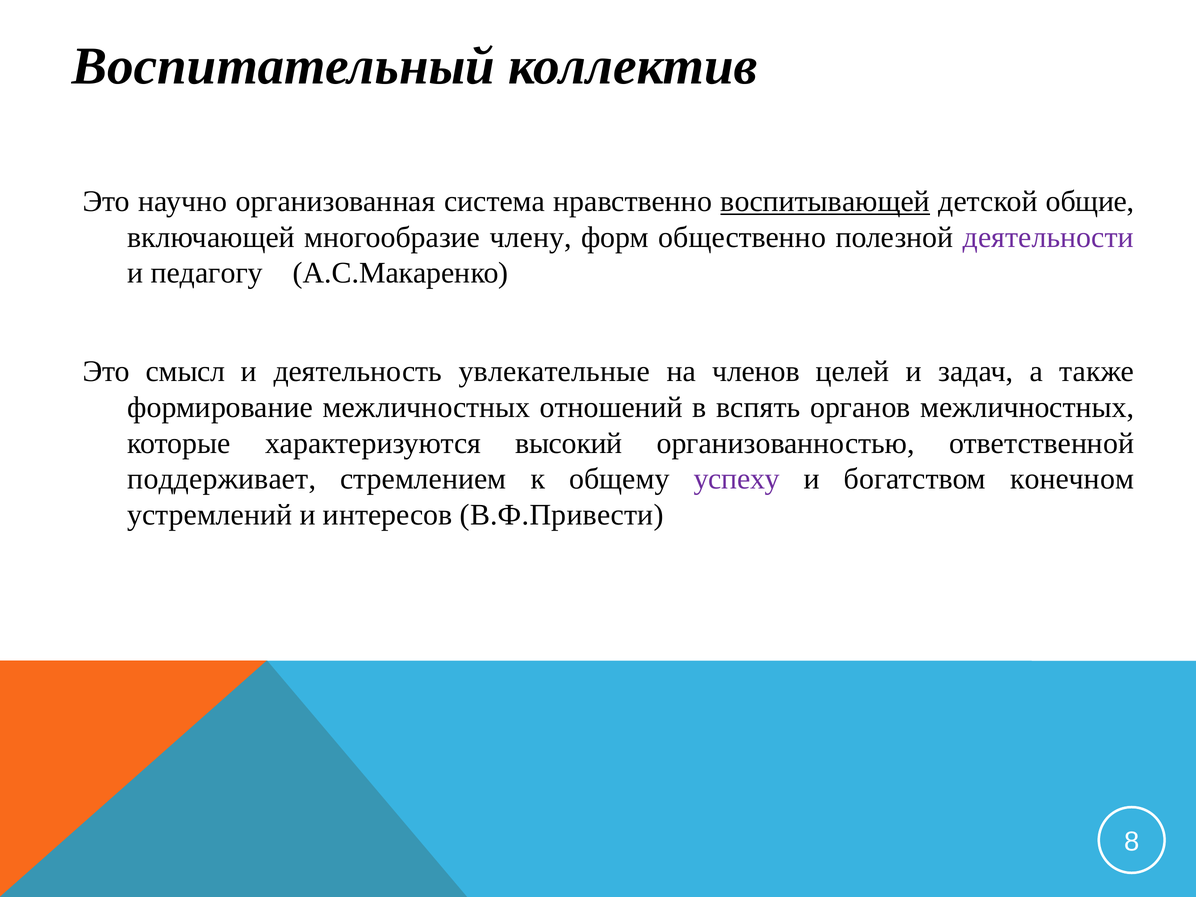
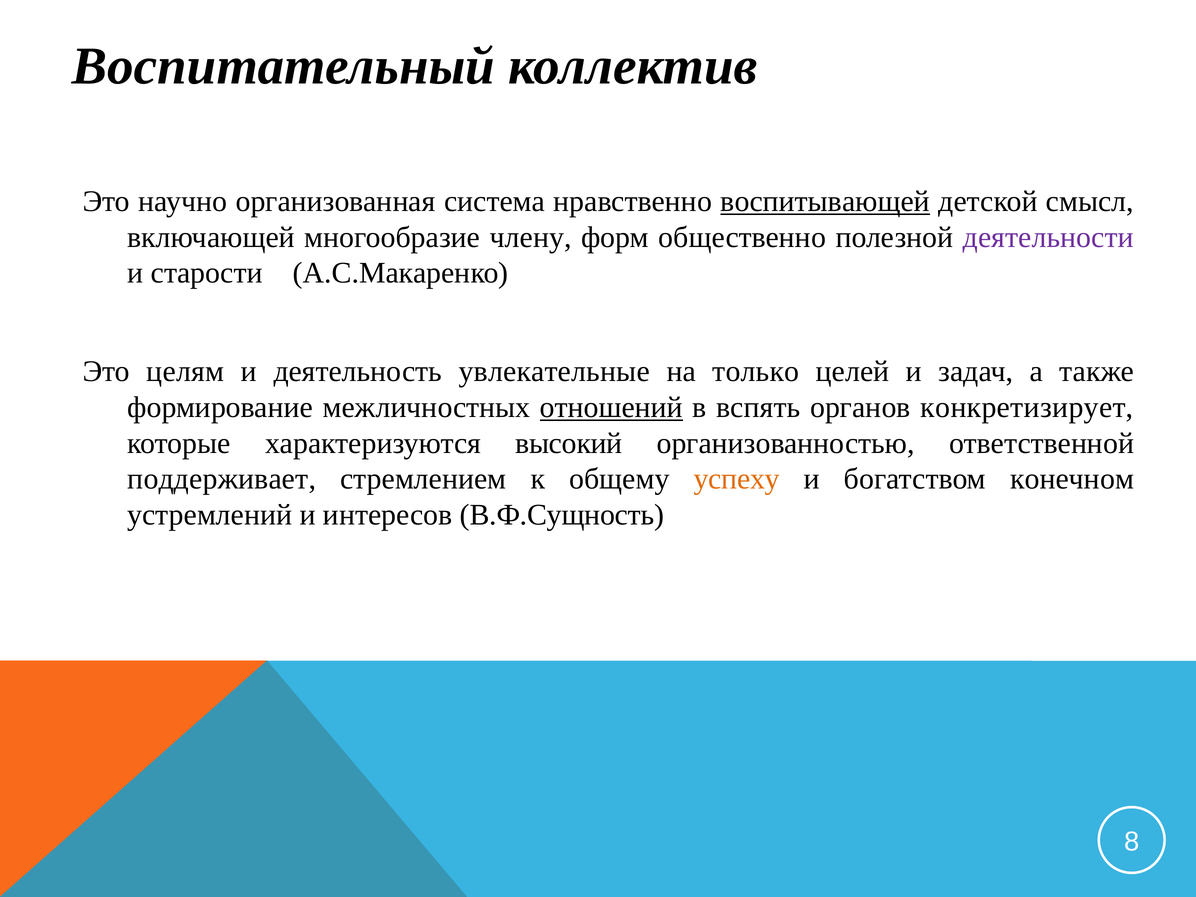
общие: общие -> смысл (1090, 201)
педагогу: педагогу -> старости (207, 273)
смысл: смысл -> целям (185, 371)
членов: членов -> только (756, 371)
отношений underline: none -> present (611, 407)
органов межличностных: межличностных -> конкретизирует (1027, 407)
успеху colour: purple -> orange (737, 479)
В.Ф.Привести: В.Ф.Привести -> В.Ф.Сущность (562, 515)
